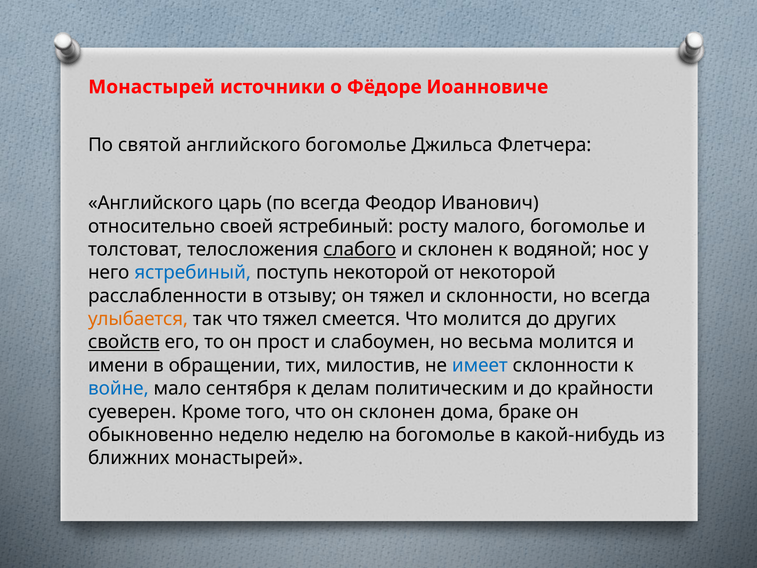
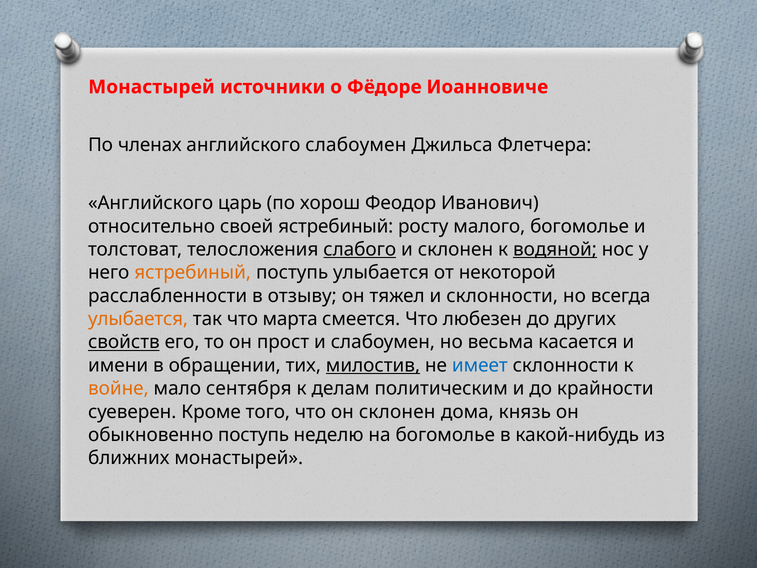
святой: святой -> членах (150, 145)
английского богомолье: богомолье -> слабоумен (356, 145)
по всегда: всегда -> хорош (330, 203)
водяной underline: none -> present (555, 249)
ястребиный colour: blue -> orange (193, 273)
поступь некоторой: некоторой -> улыбается (381, 273)
что тяжел: тяжел -> марта (290, 319)
Что молится: молится -> любезен (482, 319)
весьма молится: молится -> касается (578, 342)
милостив underline: none -> present (373, 365)
войне colour: blue -> orange (118, 388)
браке: браке -> князь (525, 412)
обыкновенно неделю: неделю -> поступь (254, 435)
